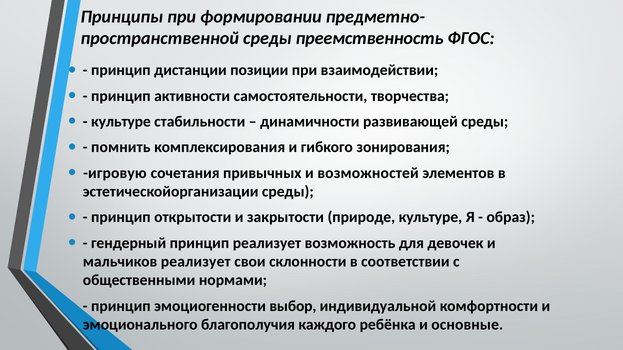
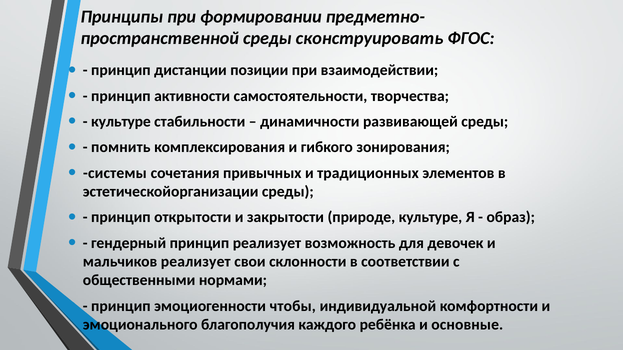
преемственность: преемственность -> сконструировать (370, 38)
игровую: игровую -> системы (115, 173)
возможностей: возможностей -> традиционных (368, 173)
выбор: выбор -> чтобы (293, 306)
